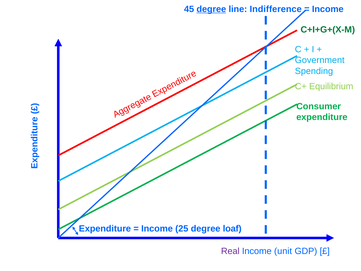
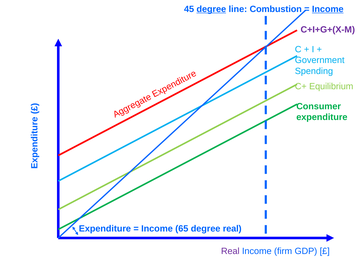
Indifference: Indifference -> Combustion (276, 9)
Income underline: none -> present (328, 9)
C+I+G+(X-M colour: green -> purple (328, 29)
25: 25 -> 65 (182, 228)
degree loaf: loaf -> real (232, 228)
unit: unit -> firm (283, 251)
